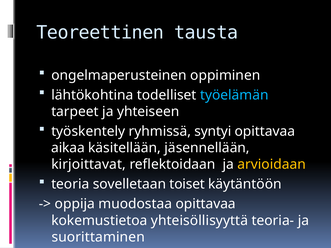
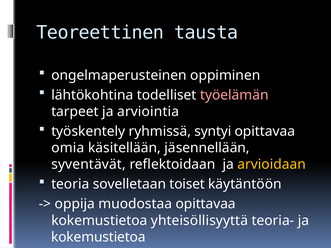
työelämän colour: light blue -> pink (234, 95)
yhteiseen: yhteiseen -> arviointia (148, 112)
aikaa: aikaa -> omia (68, 148)
kirjoittavat: kirjoittavat -> syventävät (89, 165)
suorittaminen: suorittaminen -> kokemustietoa (98, 237)
